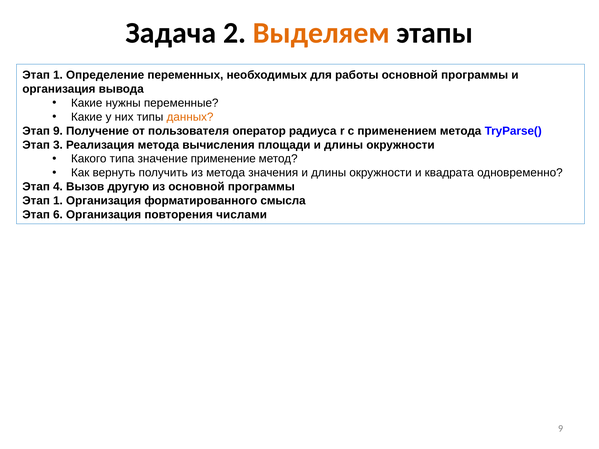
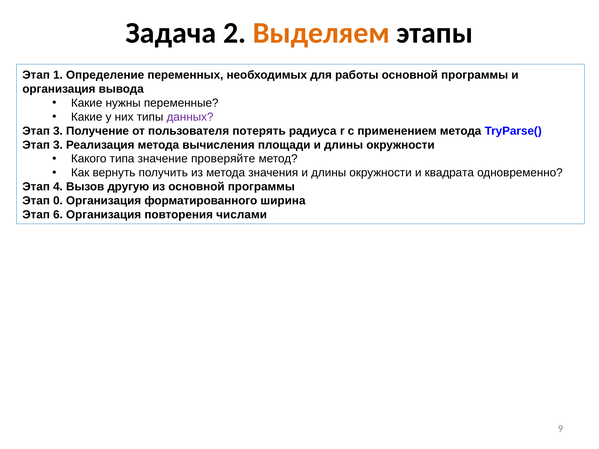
данных colour: orange -> purple (190, 117)
9: 9 -> 3 (58, 131)
оператор: оператор -> потерять (259, 131)
применение: применение -> проверяйте (223, 159)
1: 1 -> 0 (58, 201)
смысла: смысла -> ширина (283, 201)
